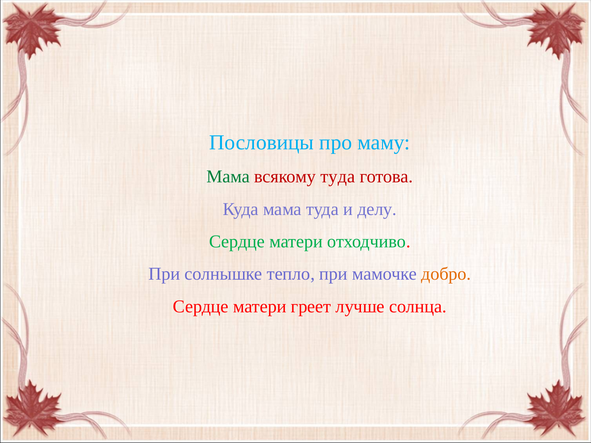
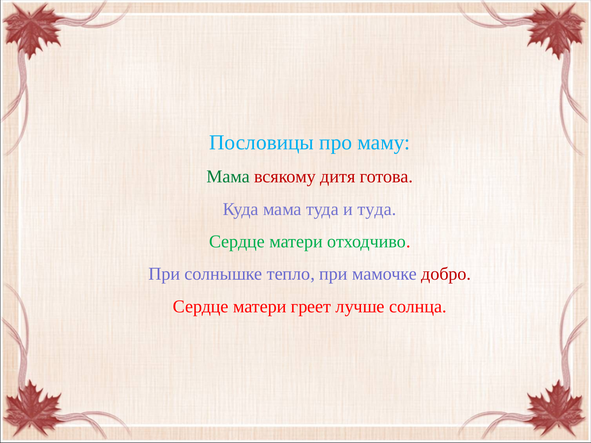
всякому туда: туда -> дитя (338, 177)
и делу: делу -> туда (377, 209)
добро colour: orange -> red (446, 274)
